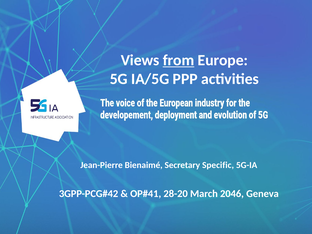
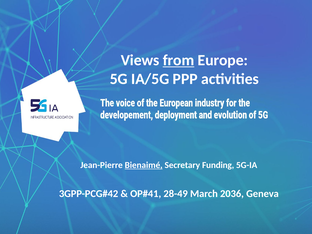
Bienaimé underline: none -> present (144, 165)
Specific: Specific -> Funding (218, 165)
28-20: 28-20 -> 28-49 (176, 194)
2046: 2046 -> 2036 (232, 194)
